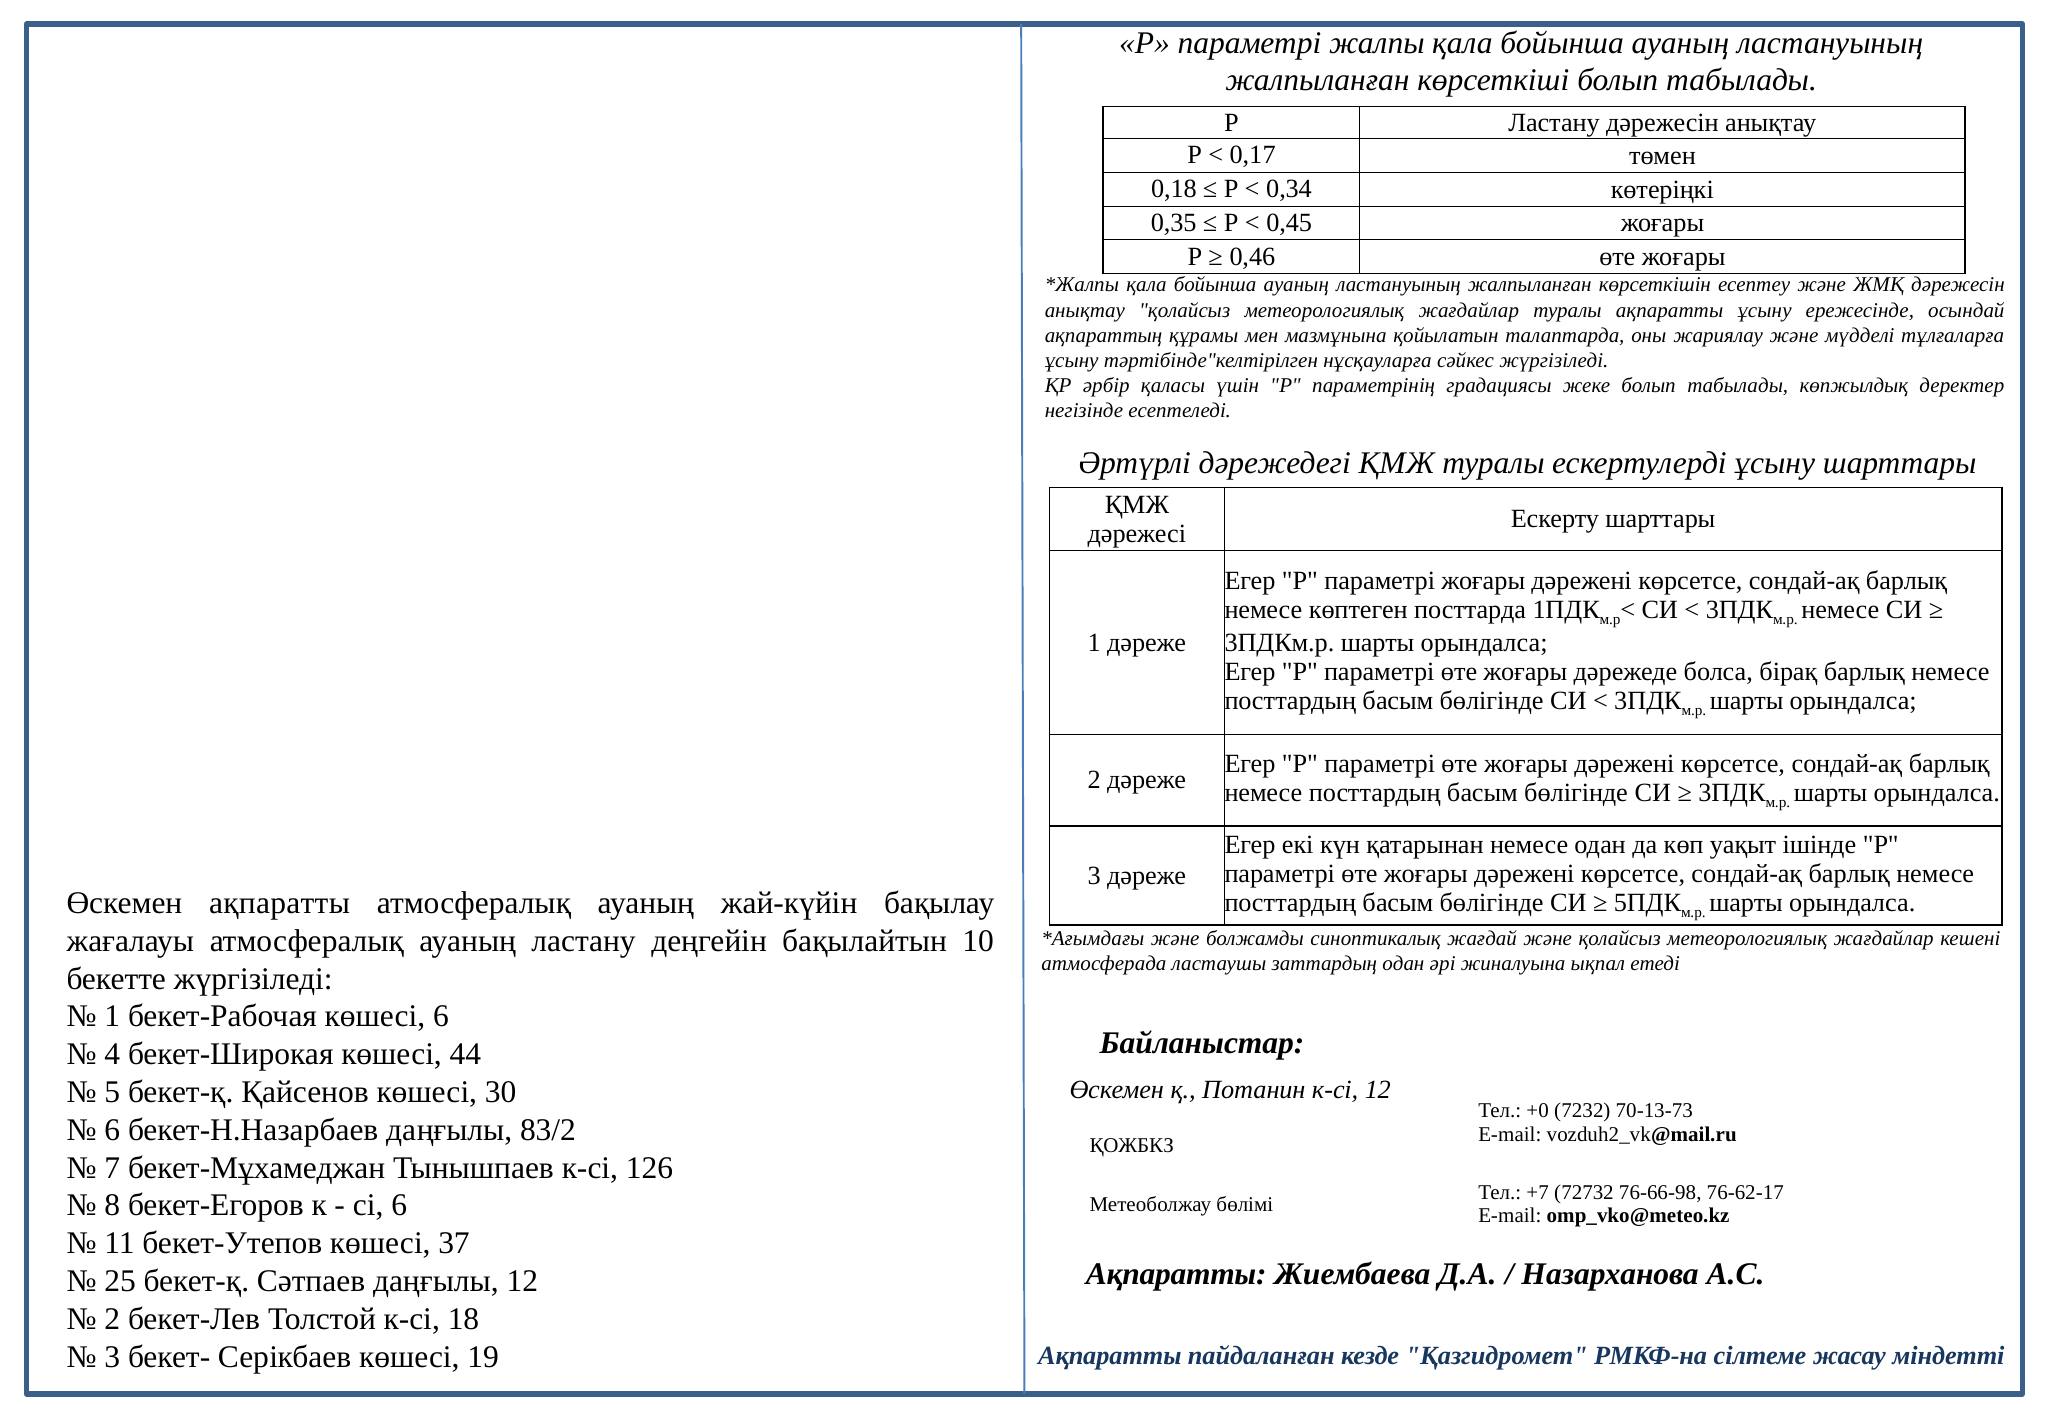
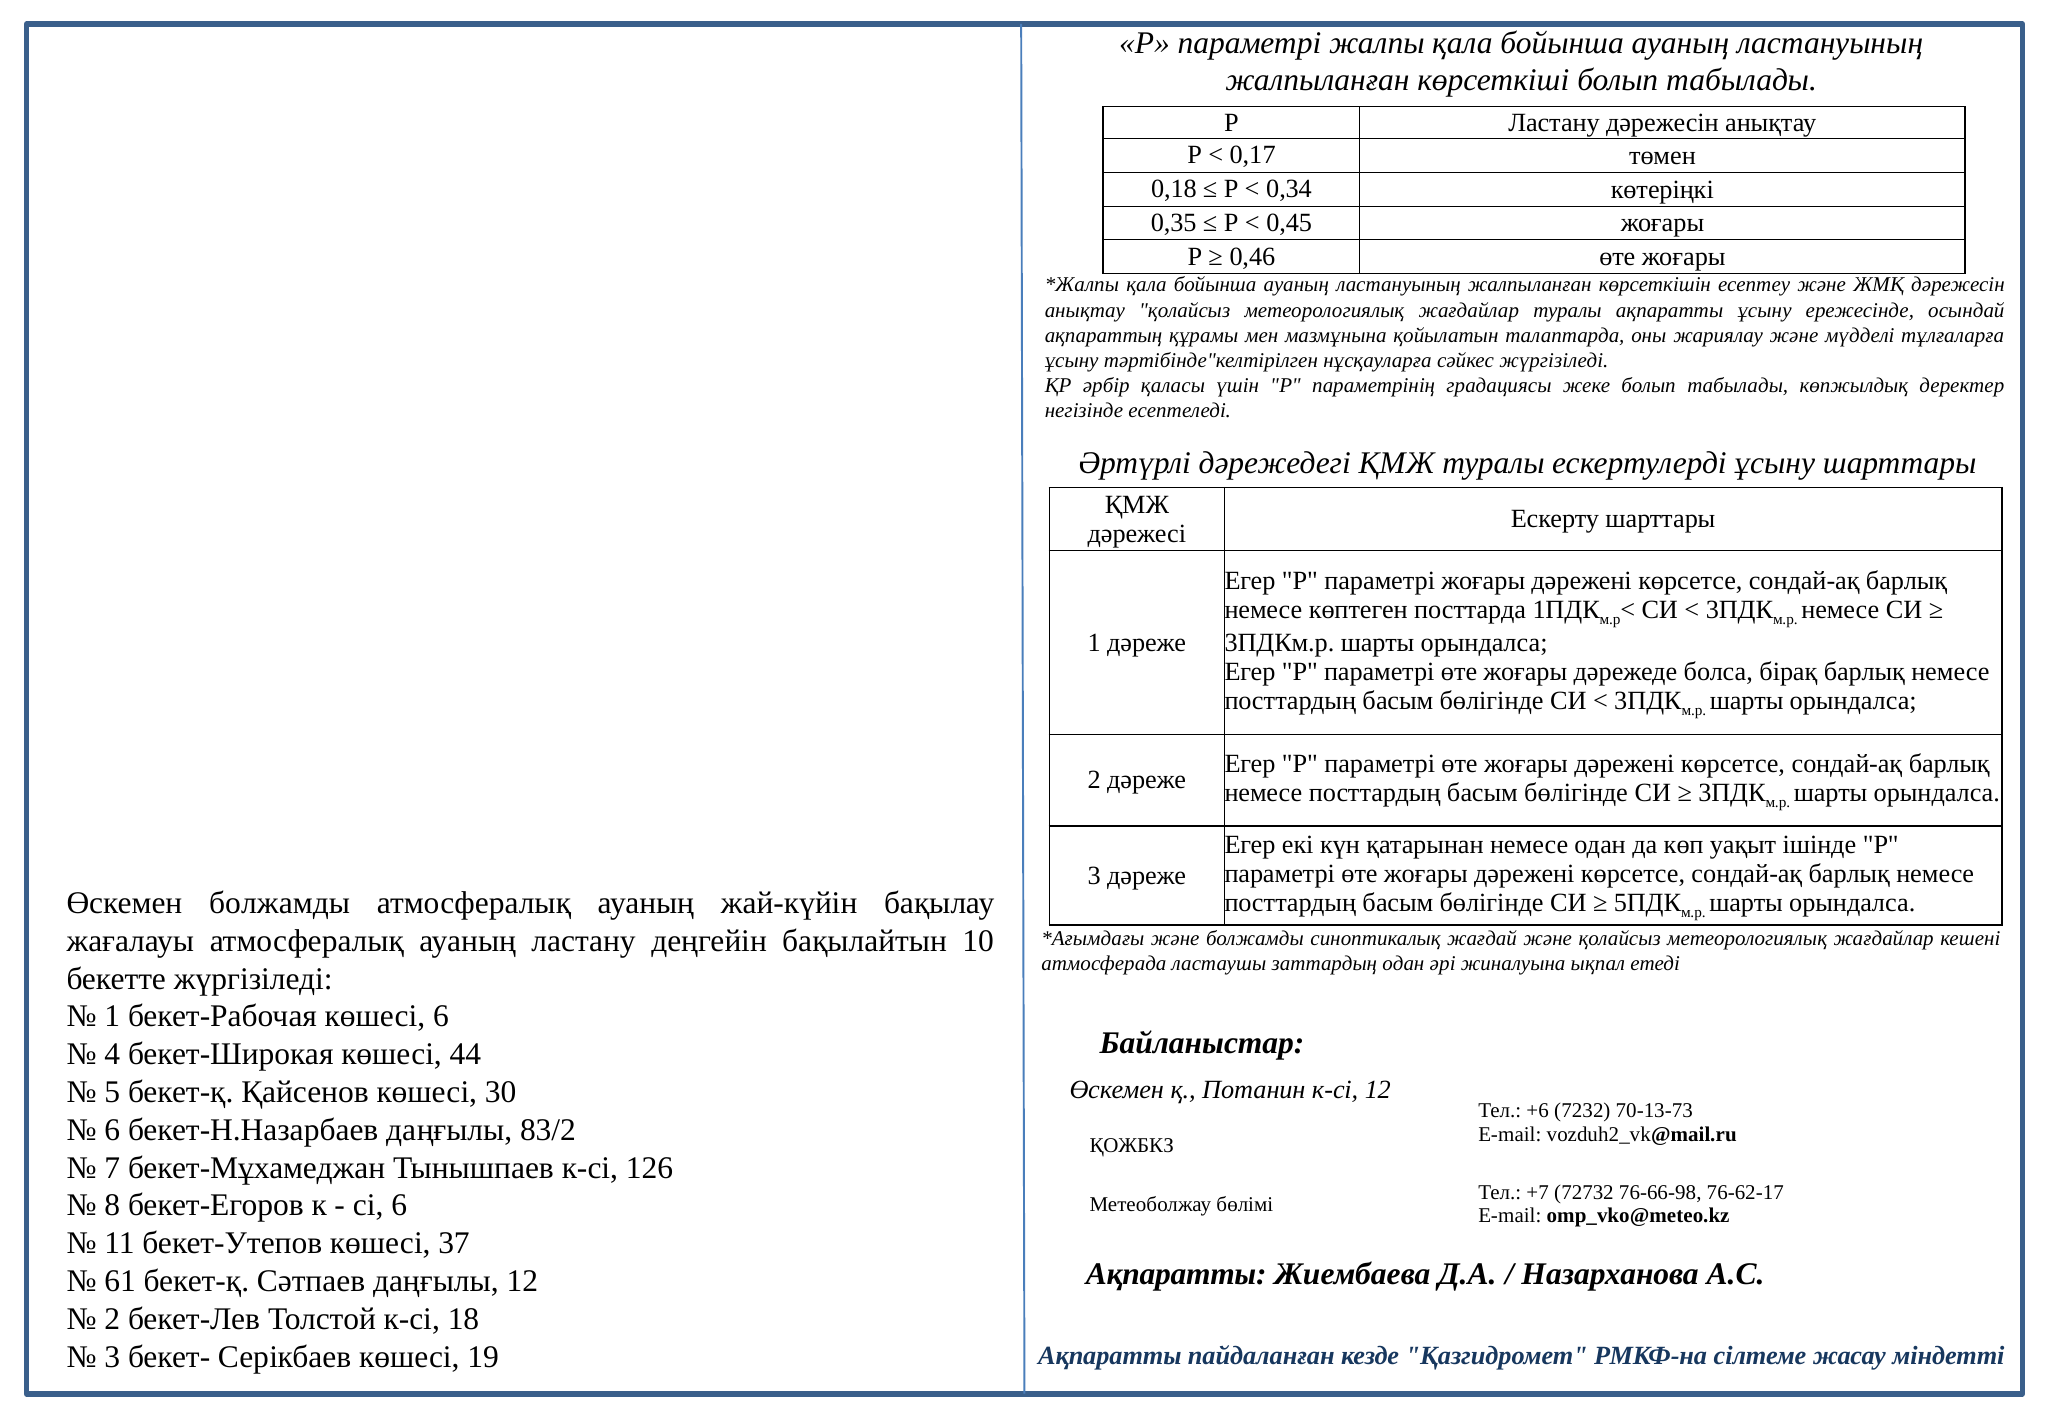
Өскемен ақпаратты: ақпаратты -> болжамды (280, 903)
+0: +0 -> +6 (1538, 1111)
25: 25 -> 61 (120, 1282)
